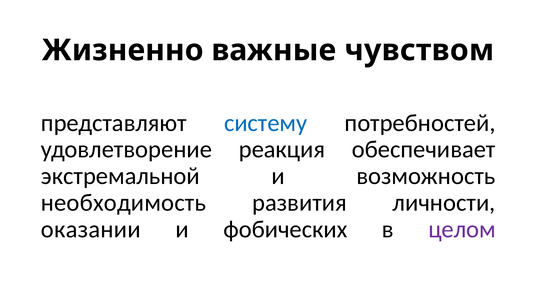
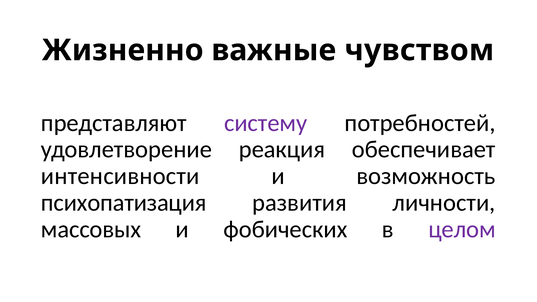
систему colour: blue -> purple (266, 123)
экстремальной: экстремальной -> интенсивности (120, 176)
необходимость: необходимость -> психопатизация (124, 203)
оказании: оказании -> массовых (91, 229)
